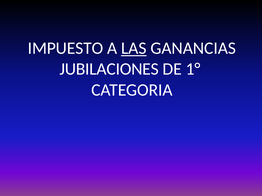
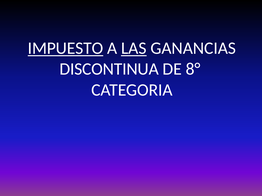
IMPUESTO underline: none -> present (65, 48)
JUBILACIONES: JUBILACIONES -> DISCONTINUA (109, 69)
1°: 1° -> 8° (193, 69)
